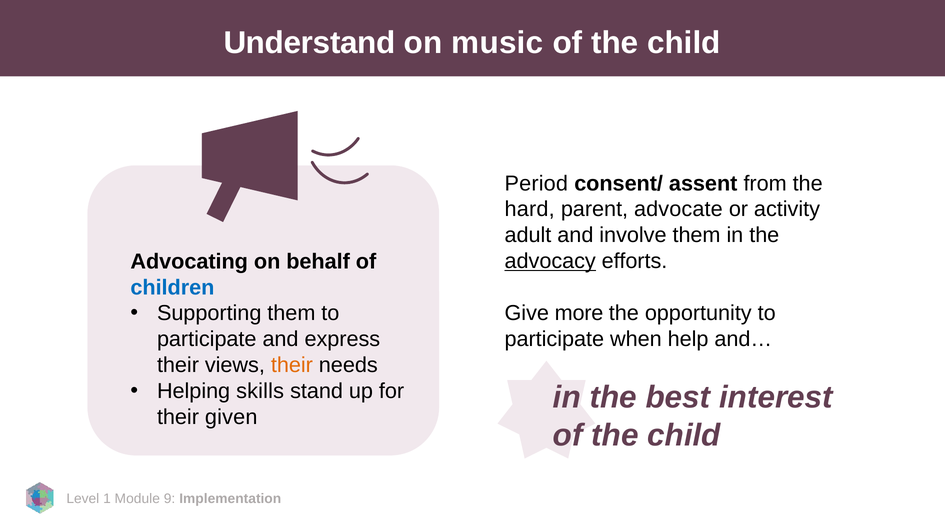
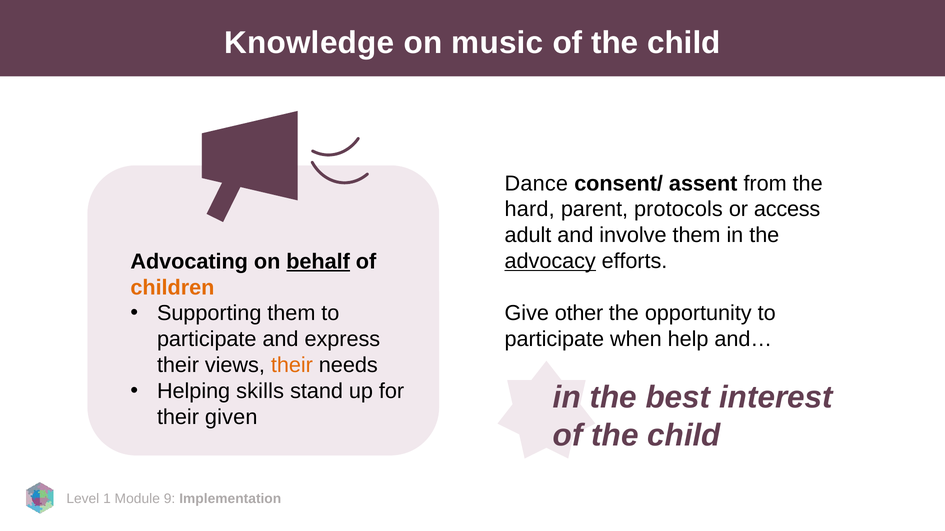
Understand: Understand -> Knowledge (309, 43)
Period: Period -> Dance (536, 184)
advocate: advocate -> protocols (678, 210)
activity: activity -> access (787, 210)
behalf underline: none -> present (318, 262)
children colour: blue -> orange (172, 288)
more: more -> other (579, 313)
